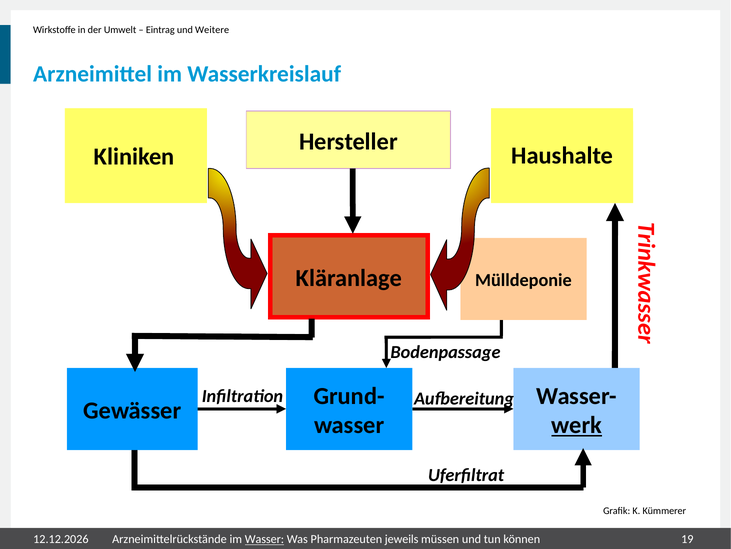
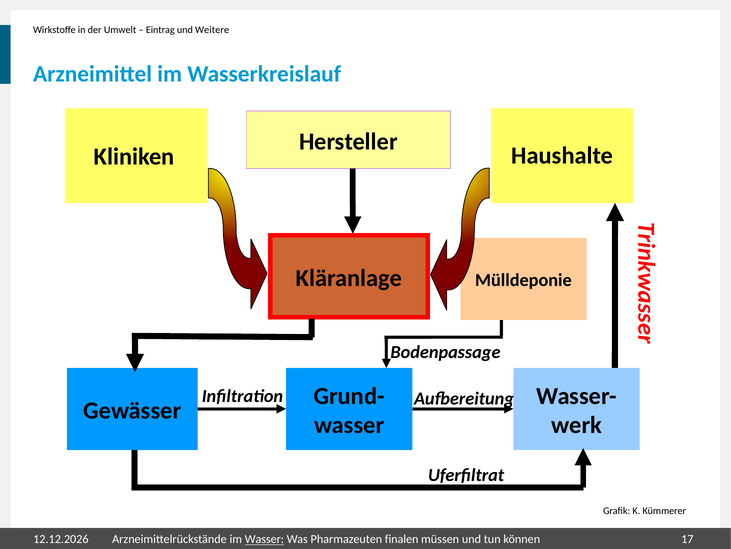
werk underline: present -> none (577, 425)
19: 19 -> 17 (687, 539)
jeweils: jeweils -> finalen (402, 539)
